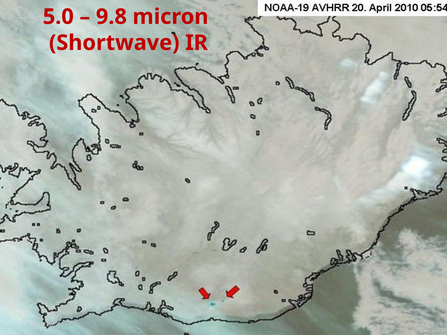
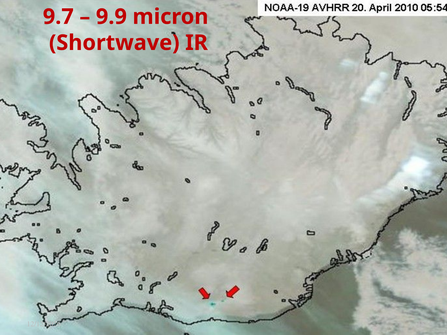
5.0: 5.0 -> 9.7 (58, 17)
9.8: 9.8 -> 9.9 (111, 17)
